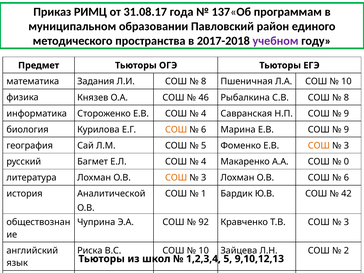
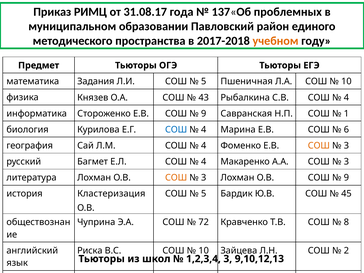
программам: программам -> проблемных (288, 12)
учебном colour: purple -> orange (276, 41)
8: 8 -> 5 (204, 81)
46: 46 -> 43 (204, 97)
8: 8 -> 4 (346, 97)
4: 4 -> 9 (204, 114)
9: 9 -> 1 (346, 114)
СОШ colour: orange -> blue (176, 130)
6: 6 -> 4 (204, 130)
9: 9 -> 6 (346, 130)
5: 5 -> 4 (204, 146)
0: 0 -> 3 (346, 162)
6: 6 -> 9 (346, 178)
Аналитической: Аналитической -> Кластеризация (111, 194)
1: 1 -> 5 (204, 194)
42: 42 -> 45 (346, 194)
92: 92 -> 72 (204, 222)
3: 3 -> 8 (346, 222)
1,2,3,4 5: 5 -> 3 (228, 259)
